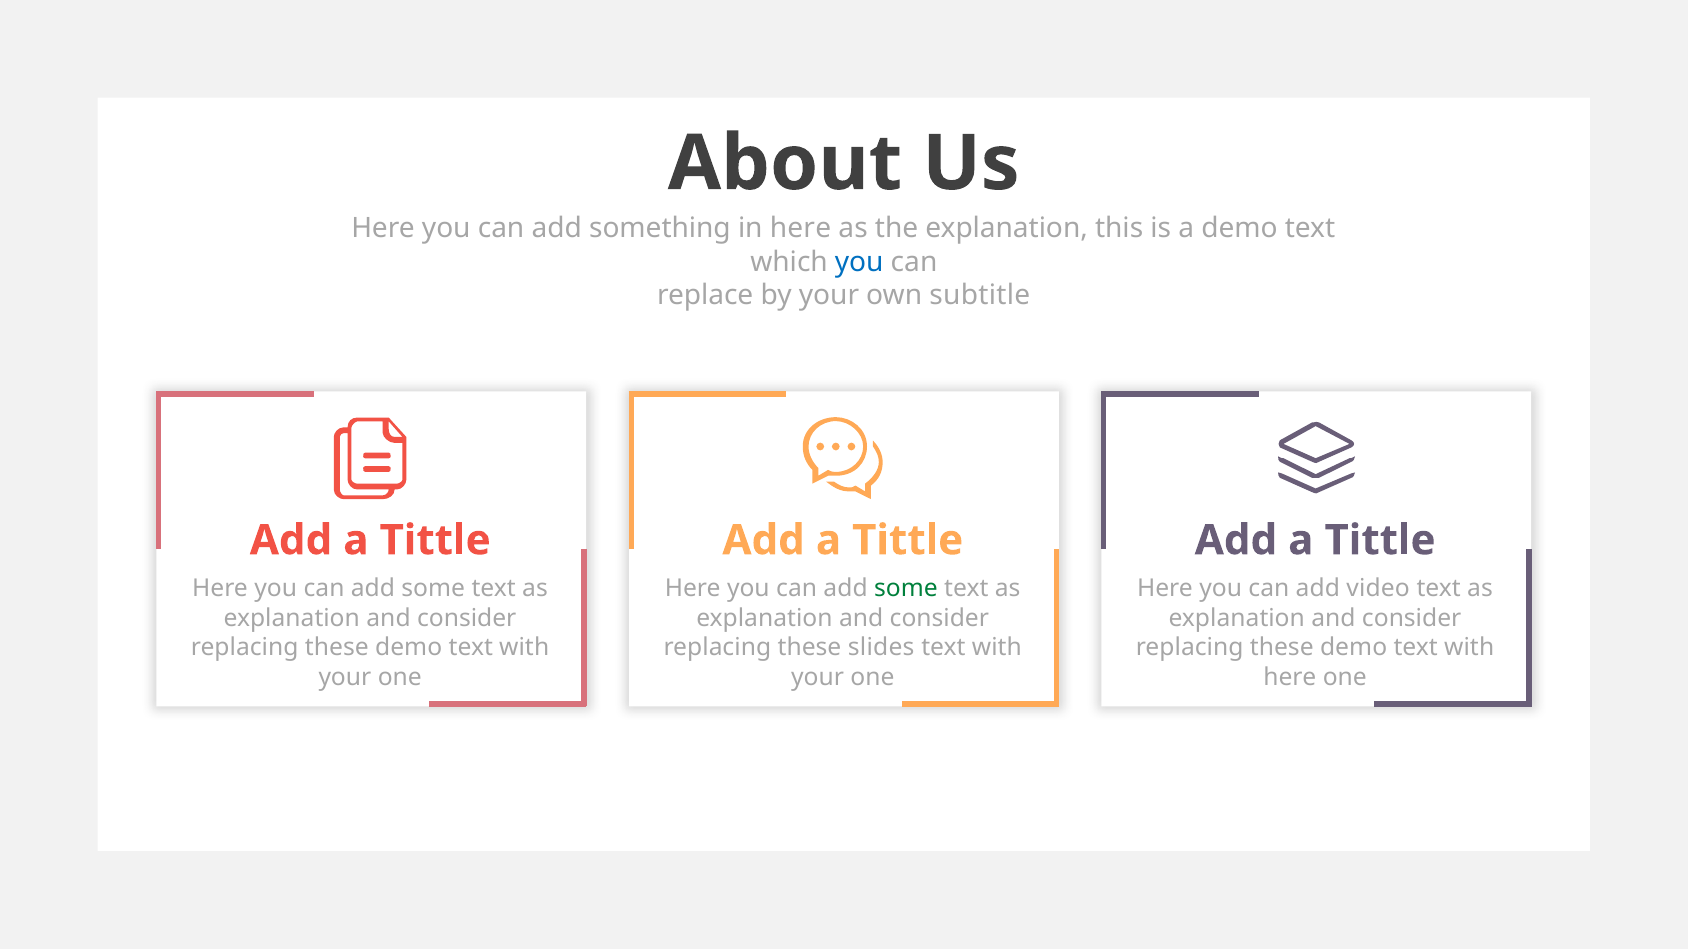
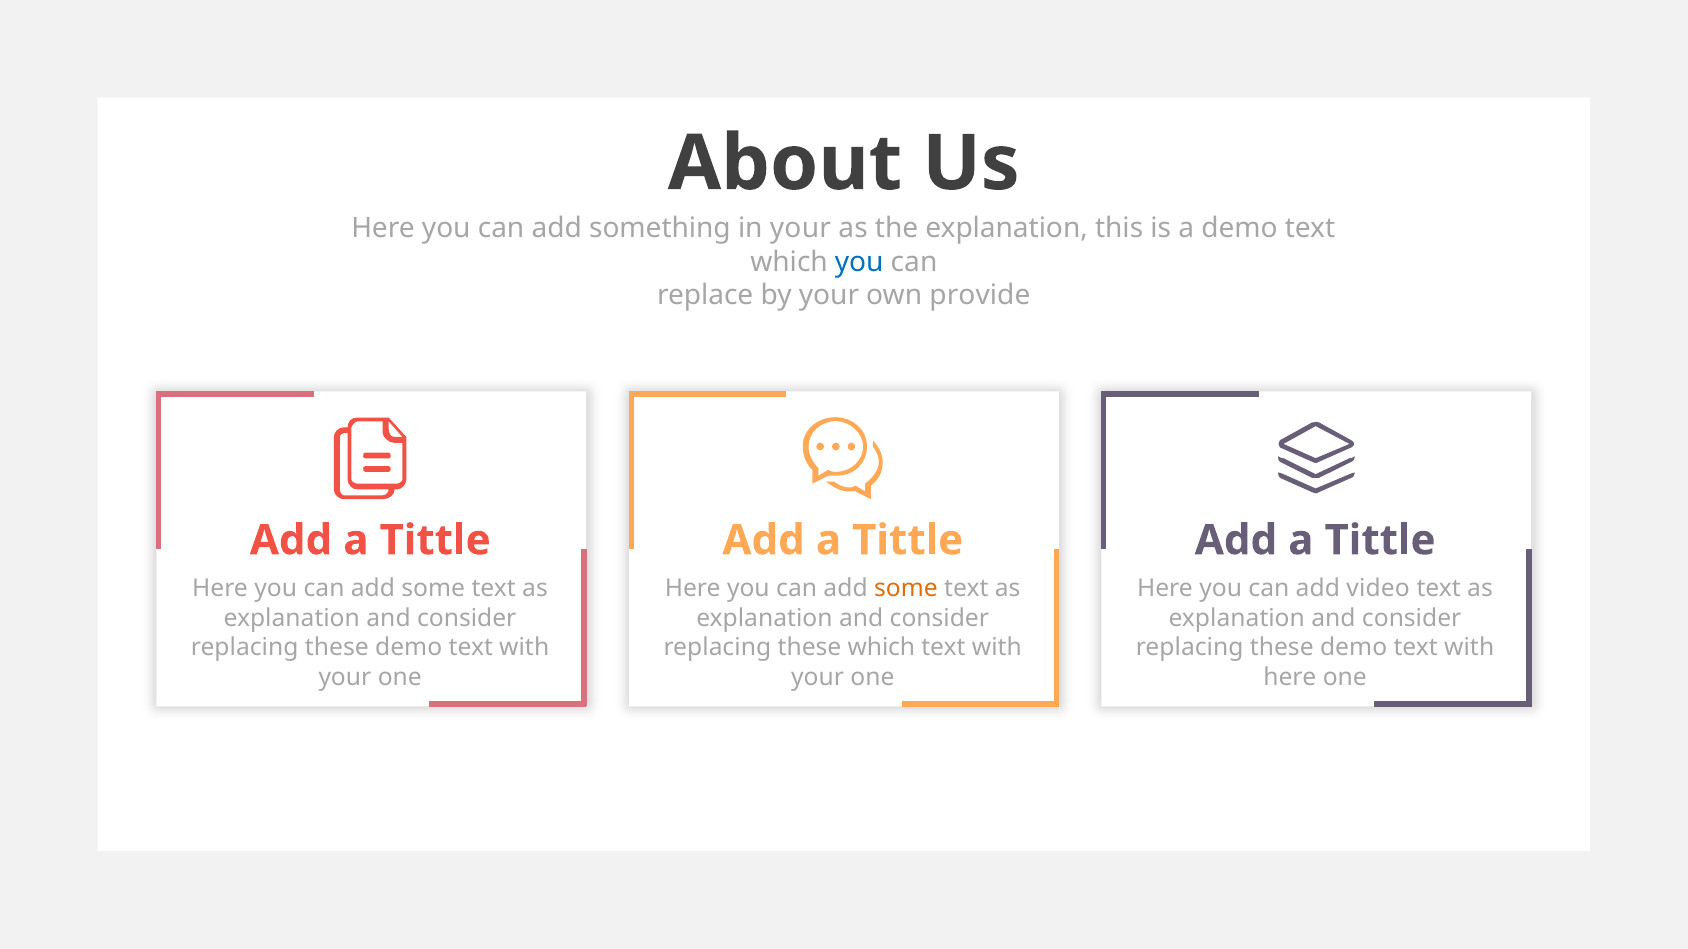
in here: here -> your (800, 228)
subtitle: subtitle -> provide (980, 296)
some colour: green -> orange (906, 589)
these slides: slides -> which (881, 648)
